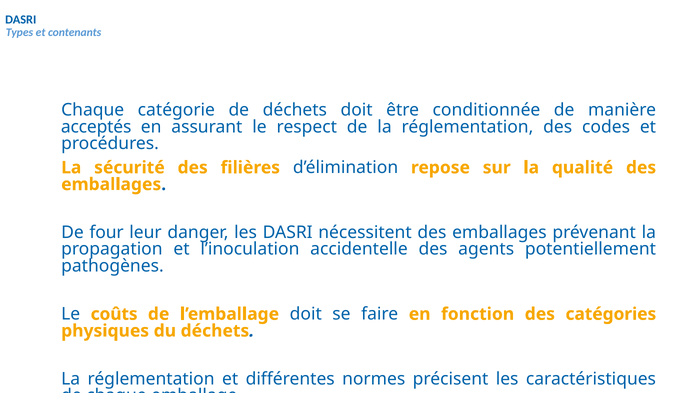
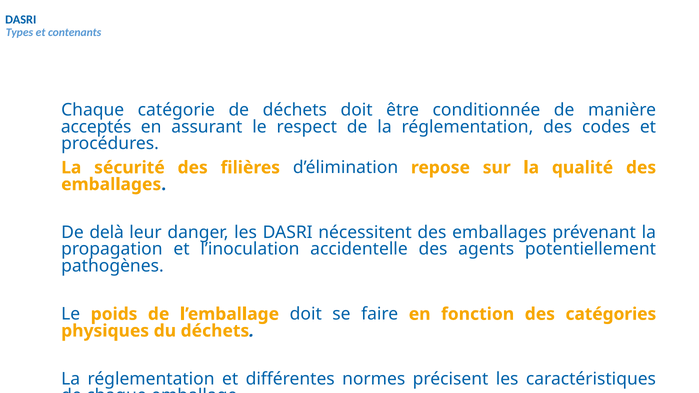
four: four -> delà (107, 233)
coûts: coûts -> poids (114, 314)
